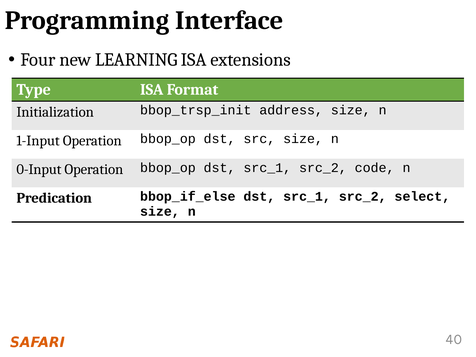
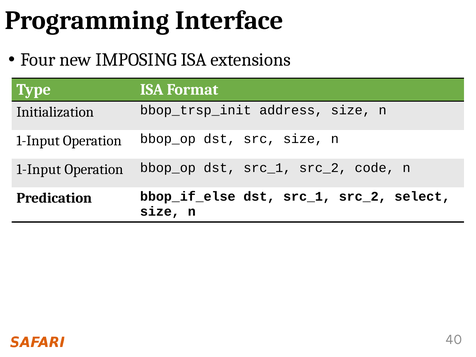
LEARNING: LEARNING -> IMPOSING (136, 60)
0-Input: 0-Input -> 1-Input (39, 169)
